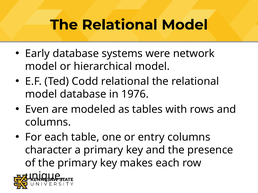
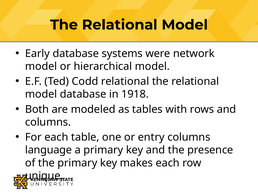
1976: 1976 -> 1918 (135, 94)
Even: Even -> Both (37, 110)
character: character -> language (49, 150)
